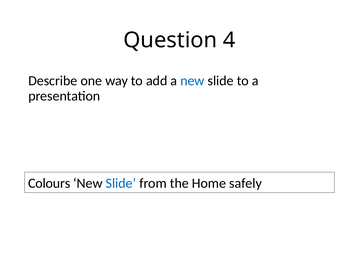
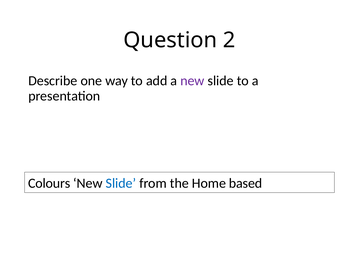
4: 4 -> 2 (229, 40)
new colour: blue -> purple (192, 81)
safely: safely -> based (246, 184)
